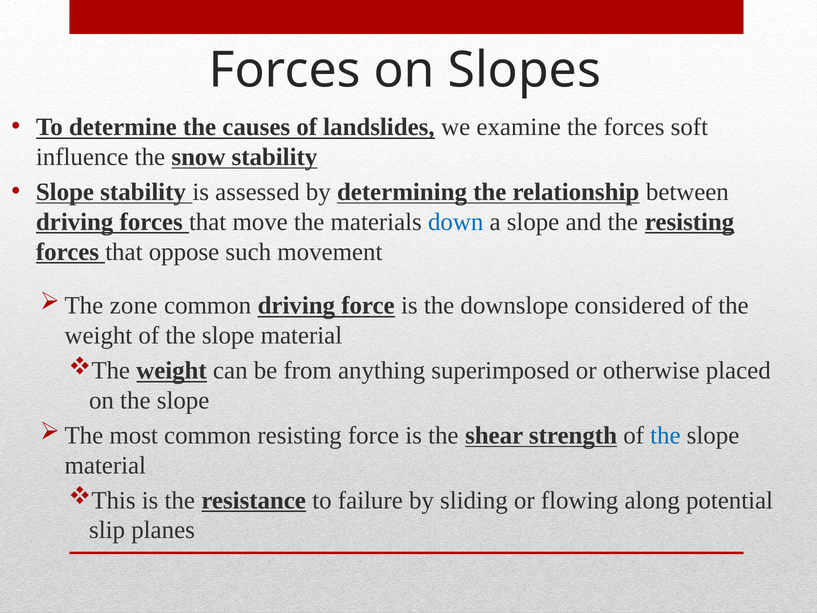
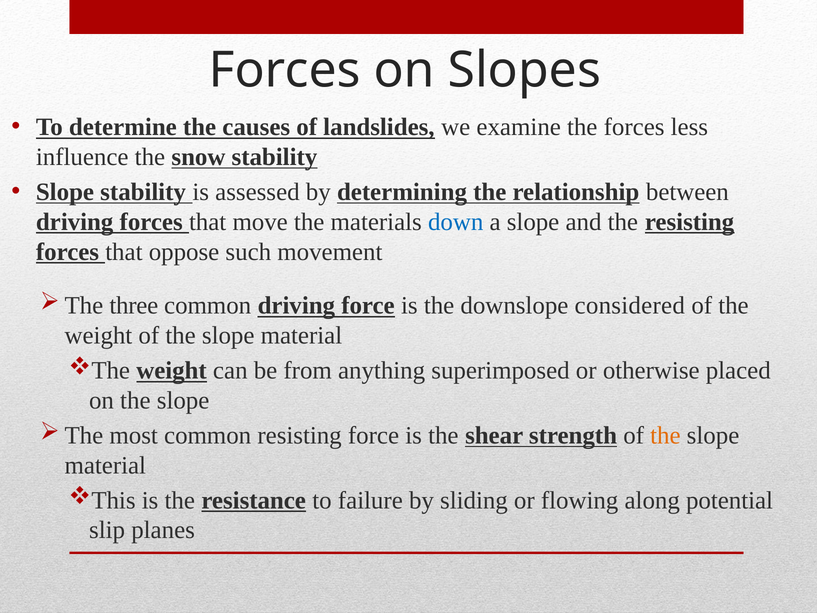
soft: soft -> less (689, 127)
zone: zone -> three (134, 306)
the colour: blue -> orange (665, 435)
